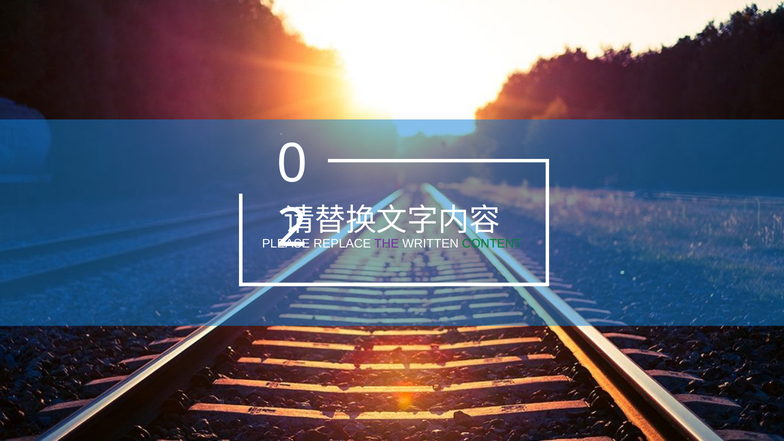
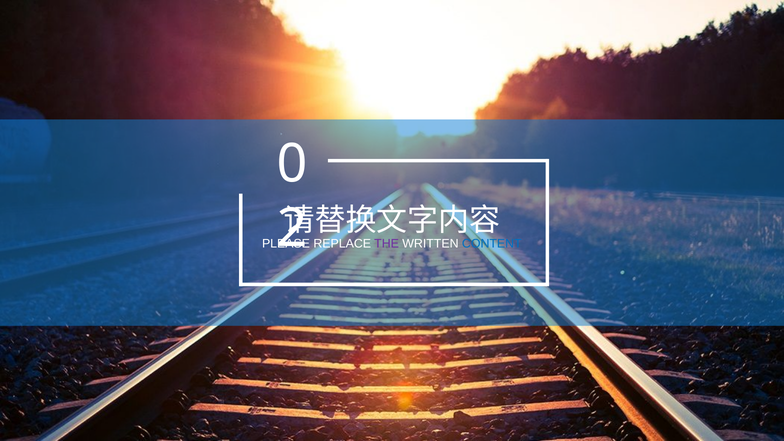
CONTENT colour: green -> blue (492, 244)
